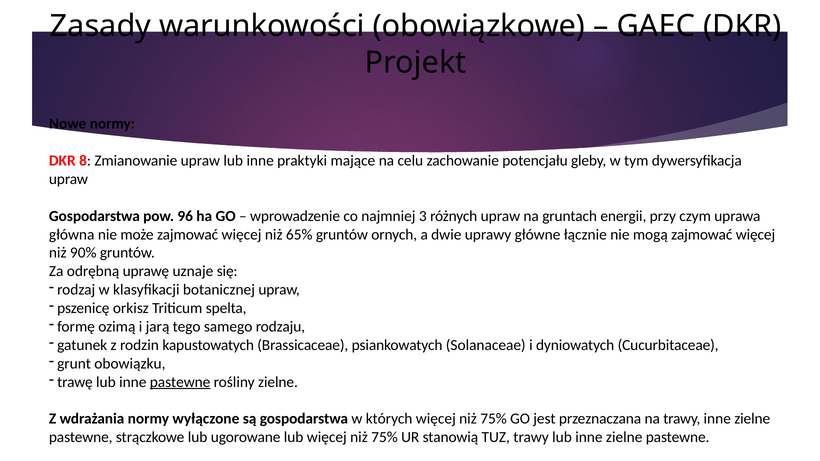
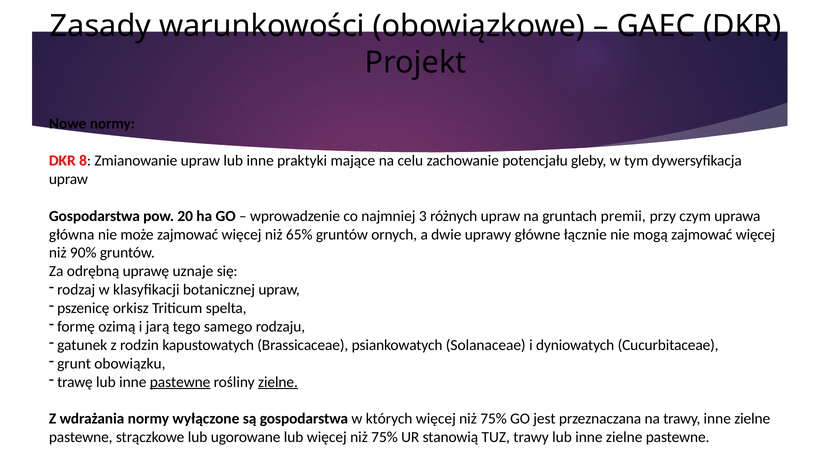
96: 96 -> 20 (185, 216)
energii: energii -> premii (623, 216)
zielne underline: none -> present (278, 382)
